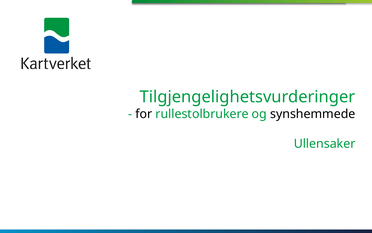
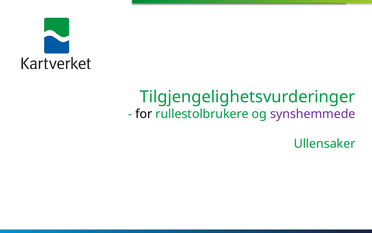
synshemmede colour: black -> purple (313, 114)
